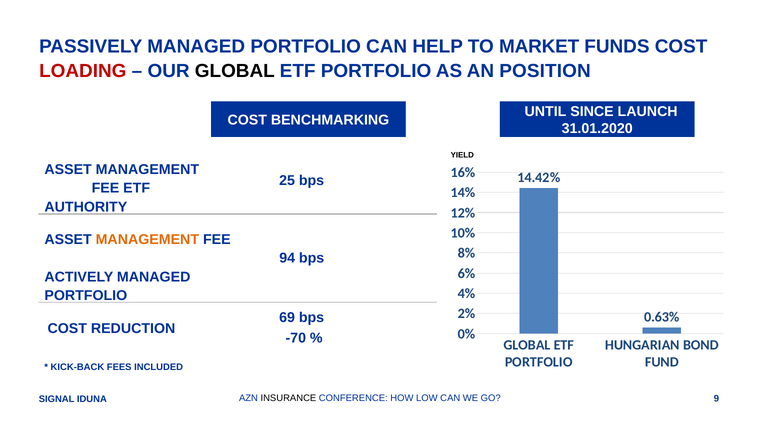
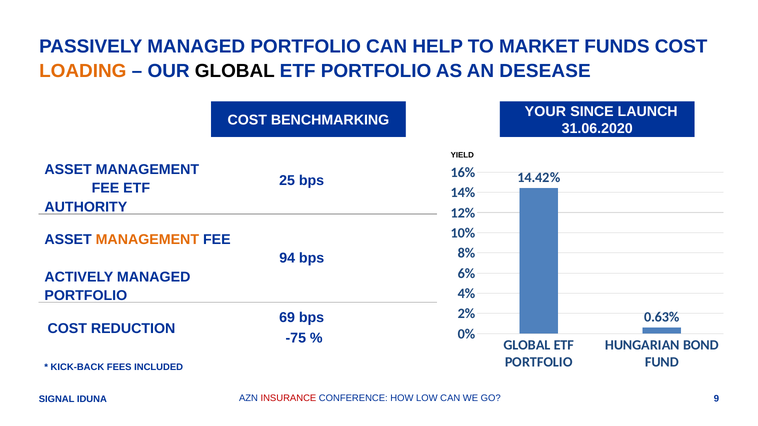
LOADING colour: red -> orange (83, 71)
POSITION: POSITION -> DESEASE (545, 71)
UNTIL: UNTIL -> YOUR (545, 112)
31.01.2020: 31.01.2020 -> 31.06.2020 (597, 129)
-70: -70 -> -75 (296, 338)
INSURANCE colour: black -> red (288, 399)
